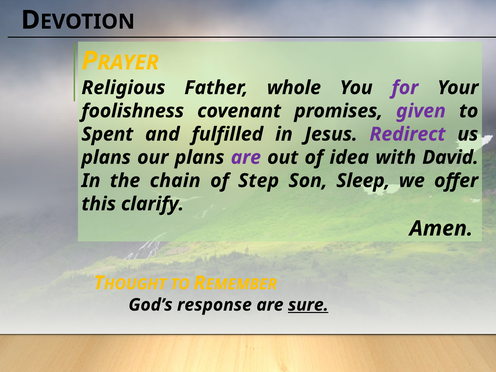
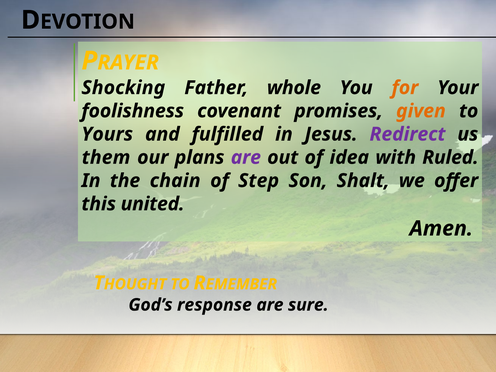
Religious: Religious -> Shocking (123, 88)
for colour: purple -> orange (405, 88)
given colour: purple -> orange (421, 111)
Spent: Spent -> Yours (107, 134)
plans: plans -> them (106, 157)
David: David -> Ruled (450, 157)
Sleep: Sleep -> Shalt (363, 181)
clarify: clarify -> united (153, 204)
sure underline: present -> none (308, 305)
